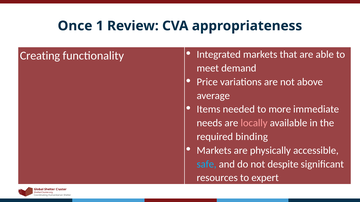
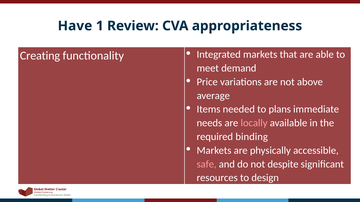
Once: Once -> Have (75, 26)
more: more -> plans (280, 110)
safe colour: light blue -> pink (207, 164)
expert: expert -> design (265, 178)
